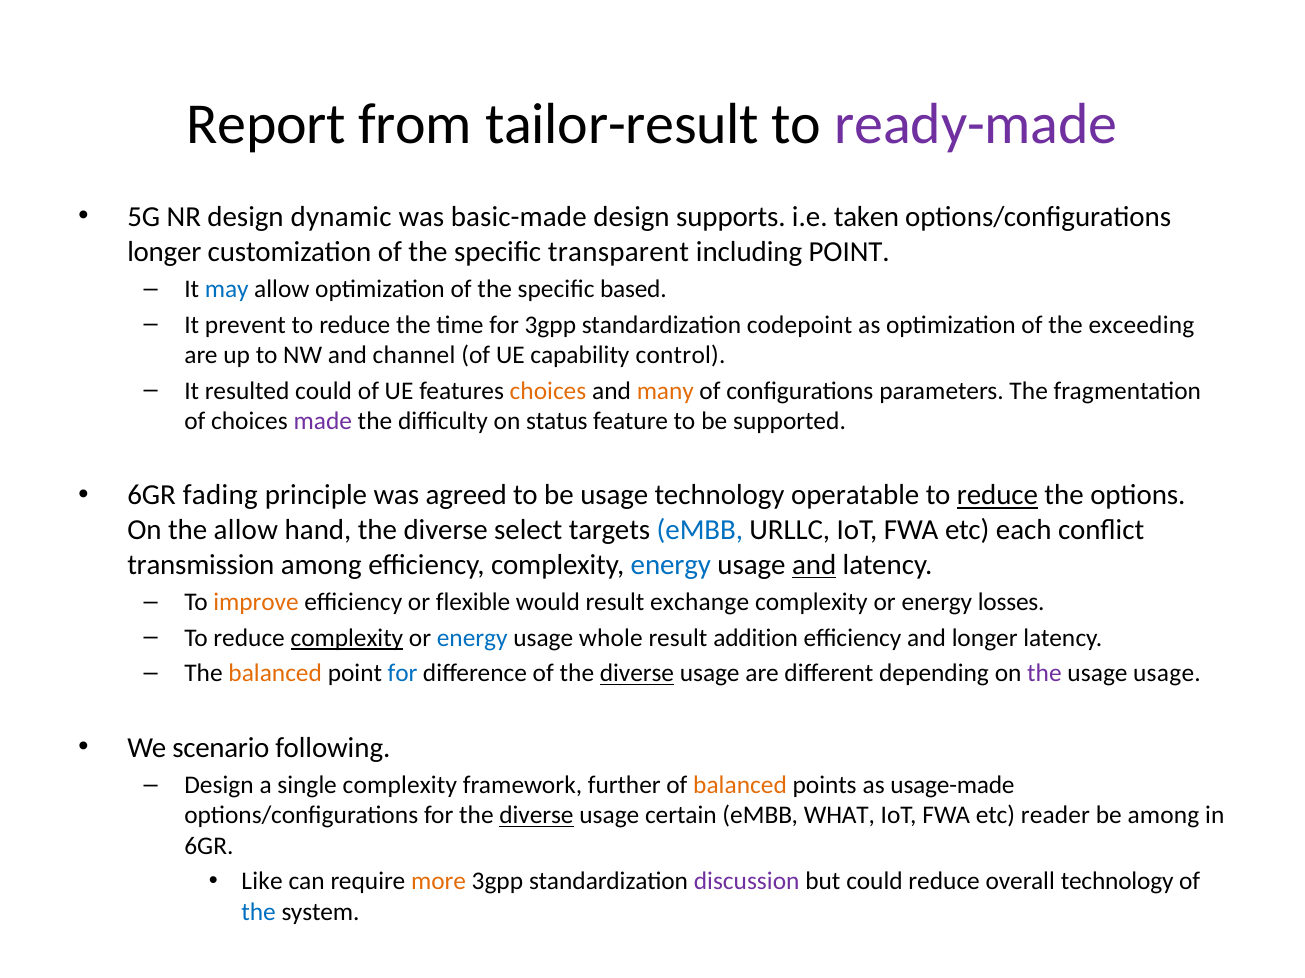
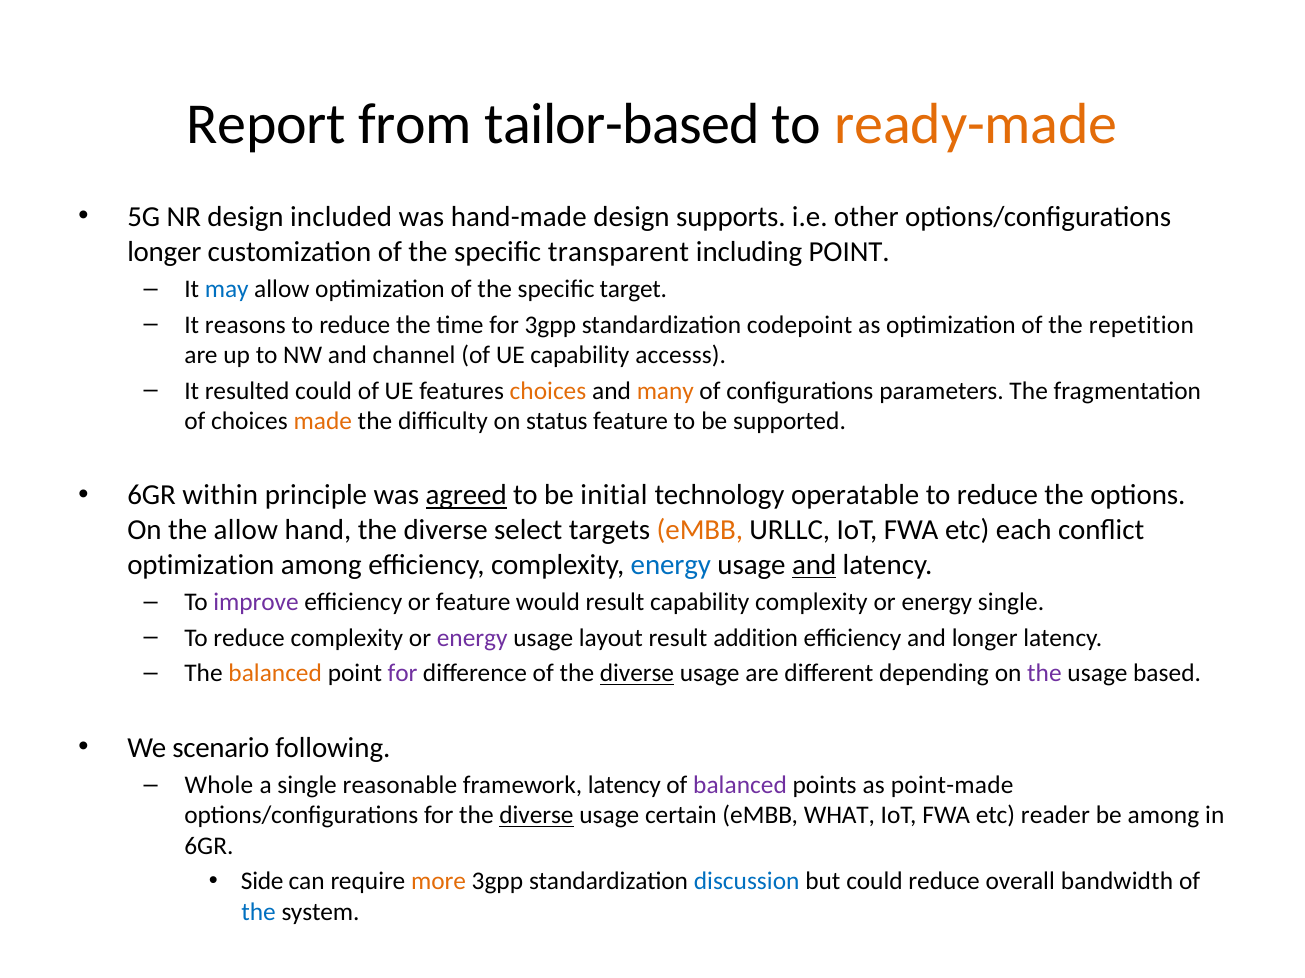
tailor-result: tailor-result -> tailor-based (622, 125)
ready-made colour: purple -> orange (976, 125)
dynamic: dynamic -> included (341, 217)
basic-made: basic-made -> hand-made (519, 217)
taken: taken -> other (866, 217)
based: based -> target (633, 290)
prevent: prevent -> reasons (245, 325)
exceeding: exceeding -> repetition (1141, 325)
control: control -> accesss (681, 356)
made colour: purple -> orange (323, 422)
fading: fading -> within (220, 496)
agreed underline: none -> present (466, 496)
be usage: usage -> initial (614, 496)
reduce underline: present -> none (997, 496)
eMBB colour: blue -> orange (700, 531)
transmission: transmission -> optimization (201, 565)
improve colour: orange -> purple (256, 603)
or flexible: flexible -> feature (473, 603)
result exchange: exchange -> capability (700, 603)
energy losses: losses -> single (1011, 603)
complexity underline: present -> none (347, 638)
energy colour: blue -> purple (472, 638)
whole: whole -> layout (611, 638)
for colour: blue -> purple (403, 674)
usage usage: usage -> based (1167, 674)
Design: Design -> Whole (219, 786)
single complexity: complexity -> reasonable (400, 786)
framework further: further -> latency (624, 786)
balanced colour: orange -> purple (740, 786)
usage-made: usage-made -> point-made (952, 786)
Like: Like -> Side (262, 882)
discussion colour: purple -> blue (747, 882)
overall technology: technology -> bandwidth (1117, 882)
